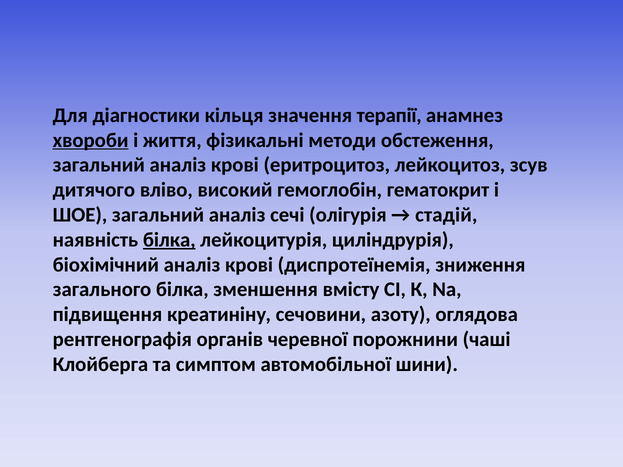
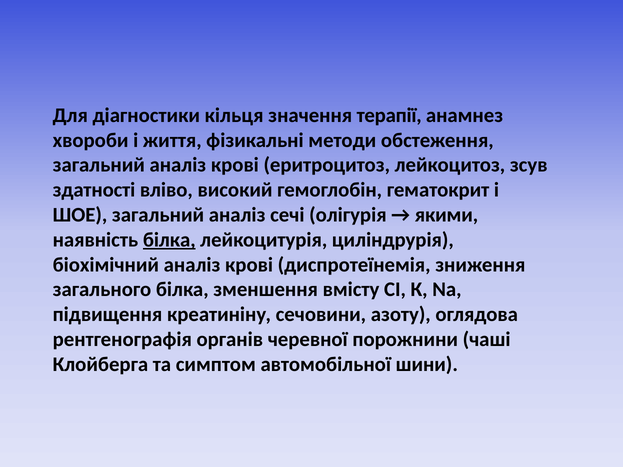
хвороби underline: present -> none (91, 140)
дитячого: дитячого -> здатності (94, 190)
стадій: стадій -> якими (446, 215)
